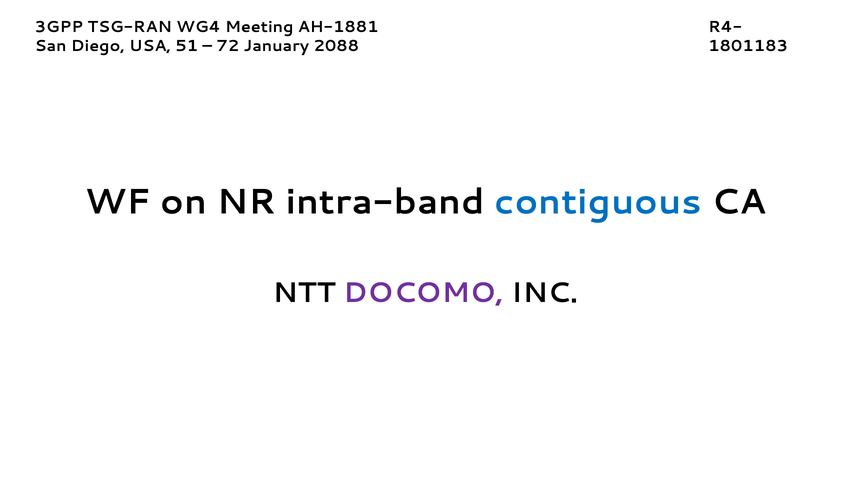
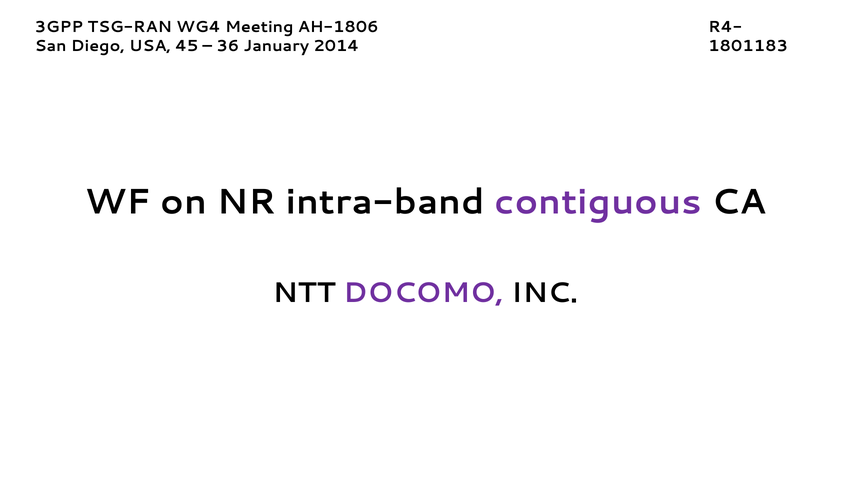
AH-1881: AH-1881 -> AH-1806 (338, 27)
51: 51 -> 45 (187, 46)
72: 72 -> 36 (228, 46)
2088: 2088 -> 2014 (336, 46)
contiguous colour: blue -> purple (598, 202)
